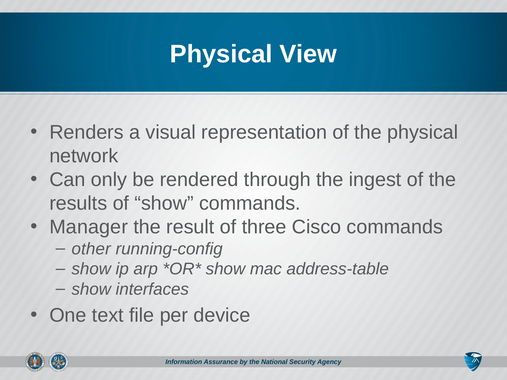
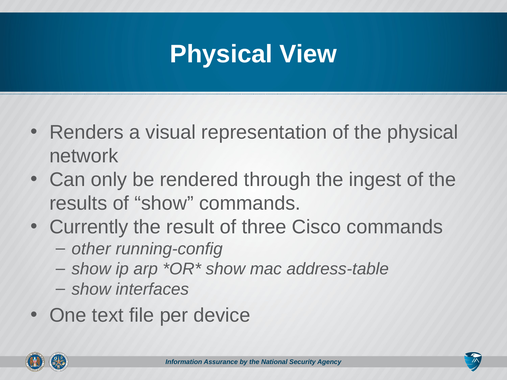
Manager: Manager -> Currently (89, 227)
